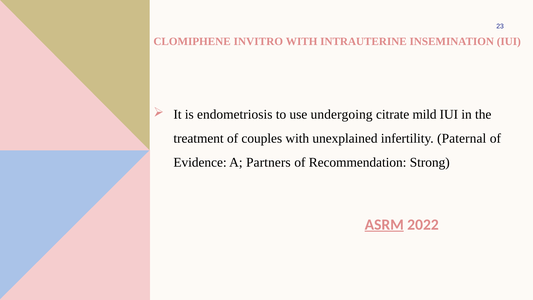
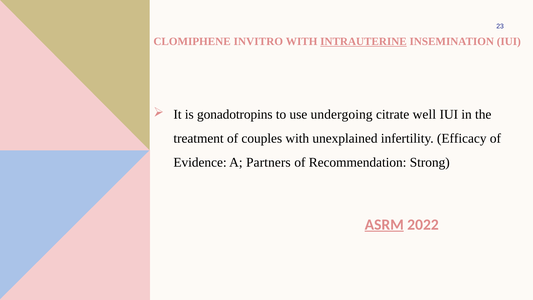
INTRAUTERINE underline: none -> present (363, 41)
endometriosis: endometriosis -> gonadotropins (235, 115)
mild: mild -> well (424, 115)
Paternal: Paternal -> Efficacy (462, 139)
